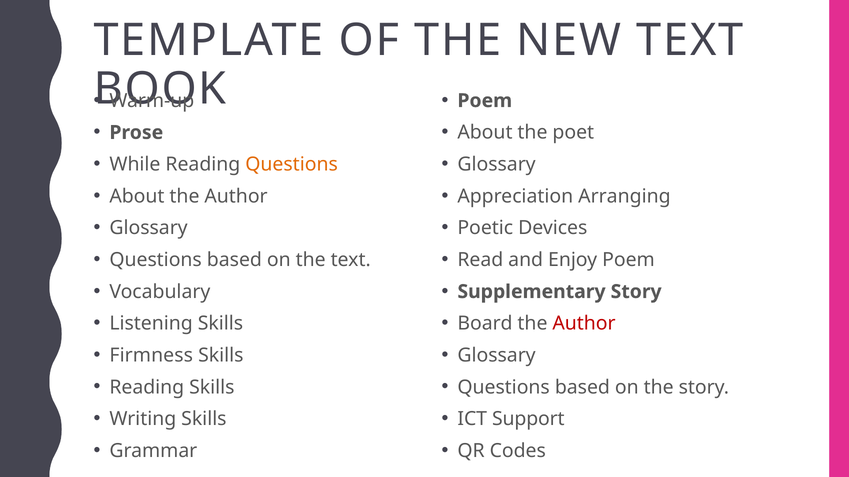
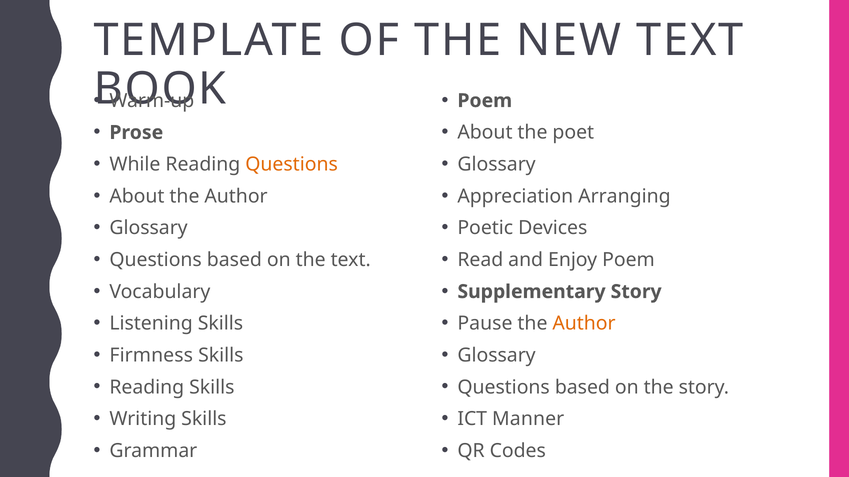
Board: Board -> Pause (485, 324)
Author colour: red -> orange (584, 324)
Support: Support -> Manner (528, 419)
